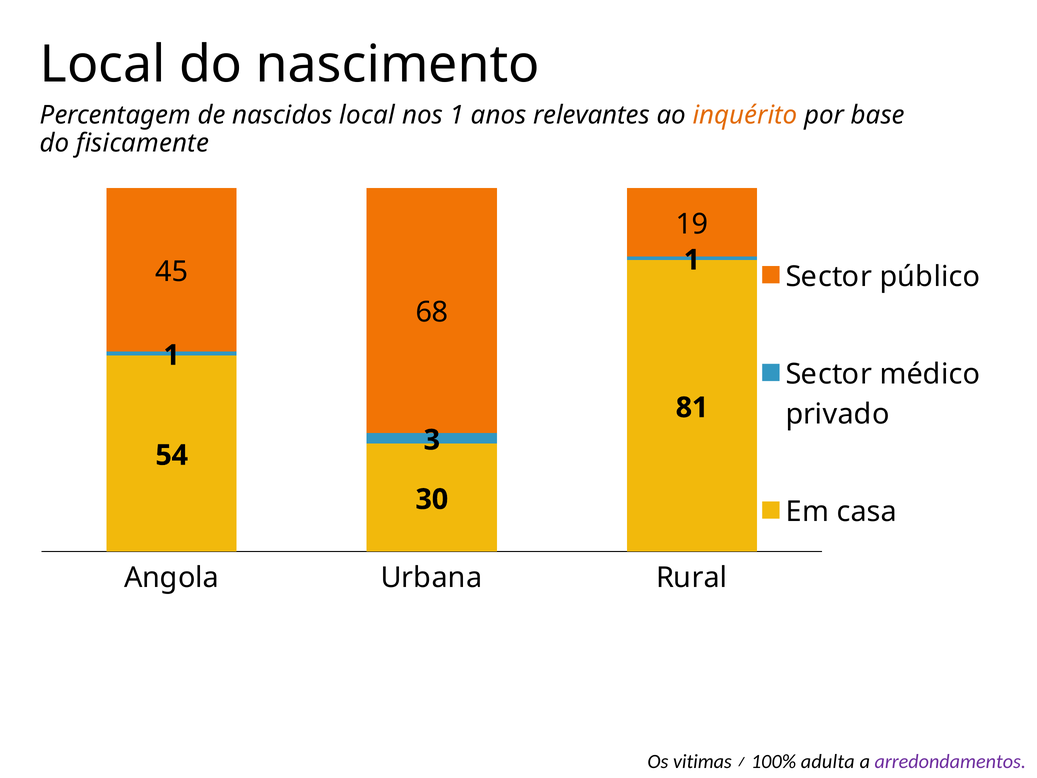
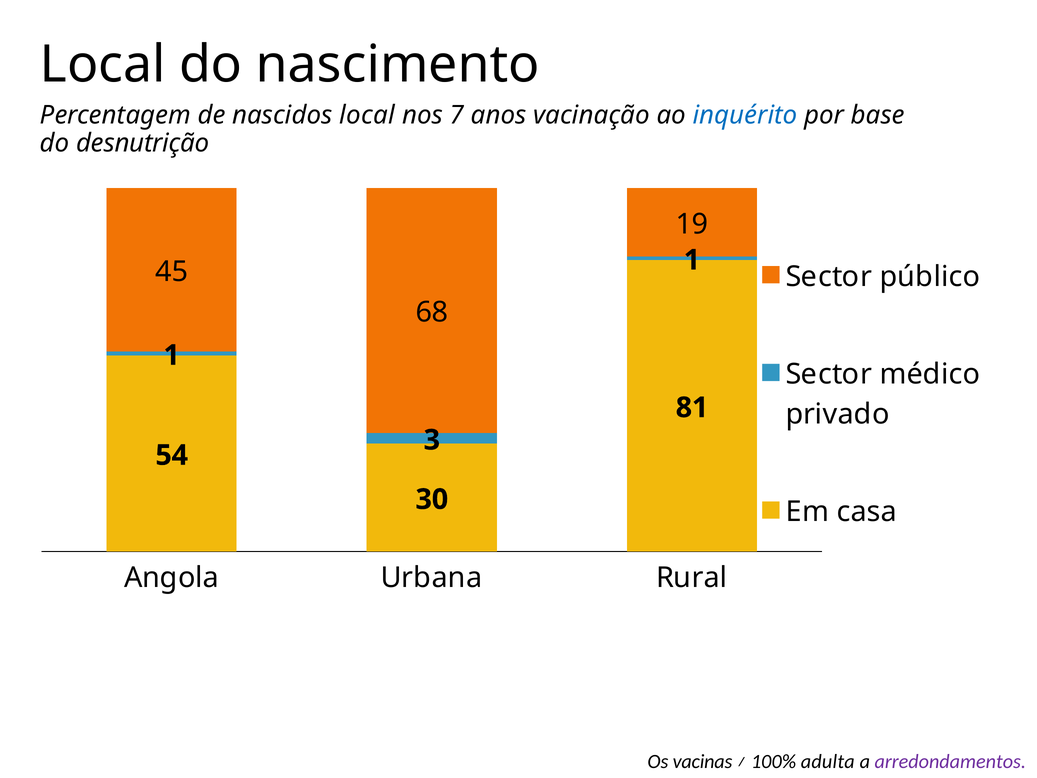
nos 1: 1 -> 7 (457, 115)
relevantes: relevantes -> vacinação (591, 115)
inquérito colour: orange -> blue (745, 115)
fisicamente: fisicamente -> desnutrição (143, 143)
vitimas: vitimas -> vacinas (702, 761)
